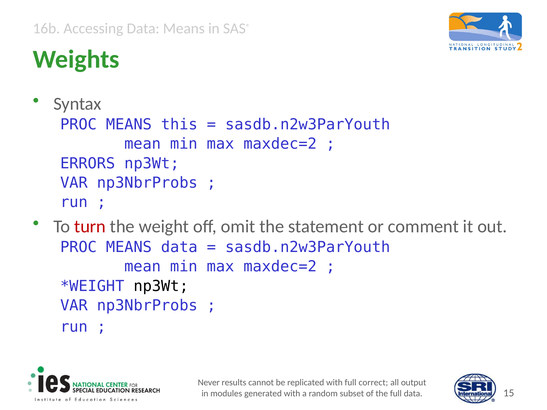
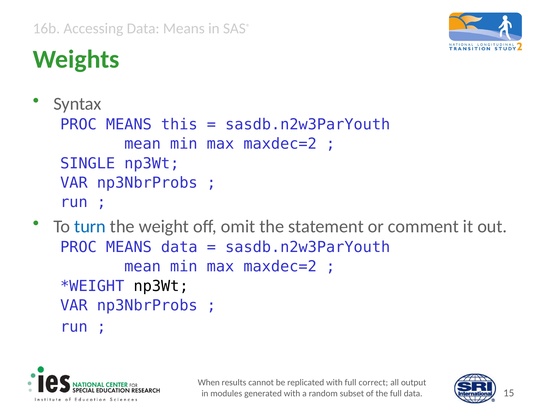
ERRORS: ERRORS -> SINGLE (88, 163)
turn colour: red -> blue (90, 226)
Never: Never -> When (209, 383)
